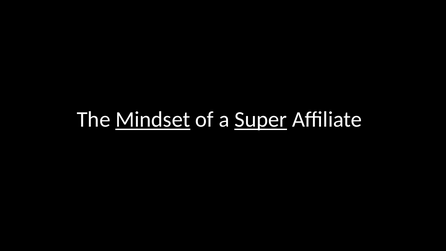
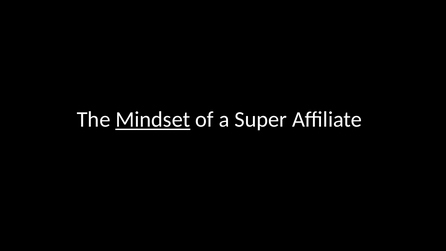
Super underline: present -> none (261, 120)
